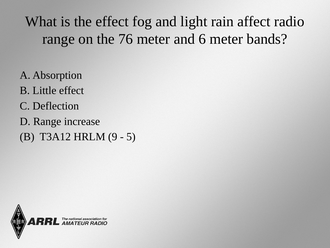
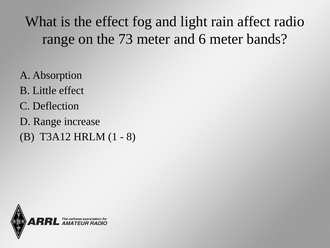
76: 76 -> 73 (126, 39)
9: 9 -> 1 (113, 137)
5: 5 -> 8 (131, 137)
